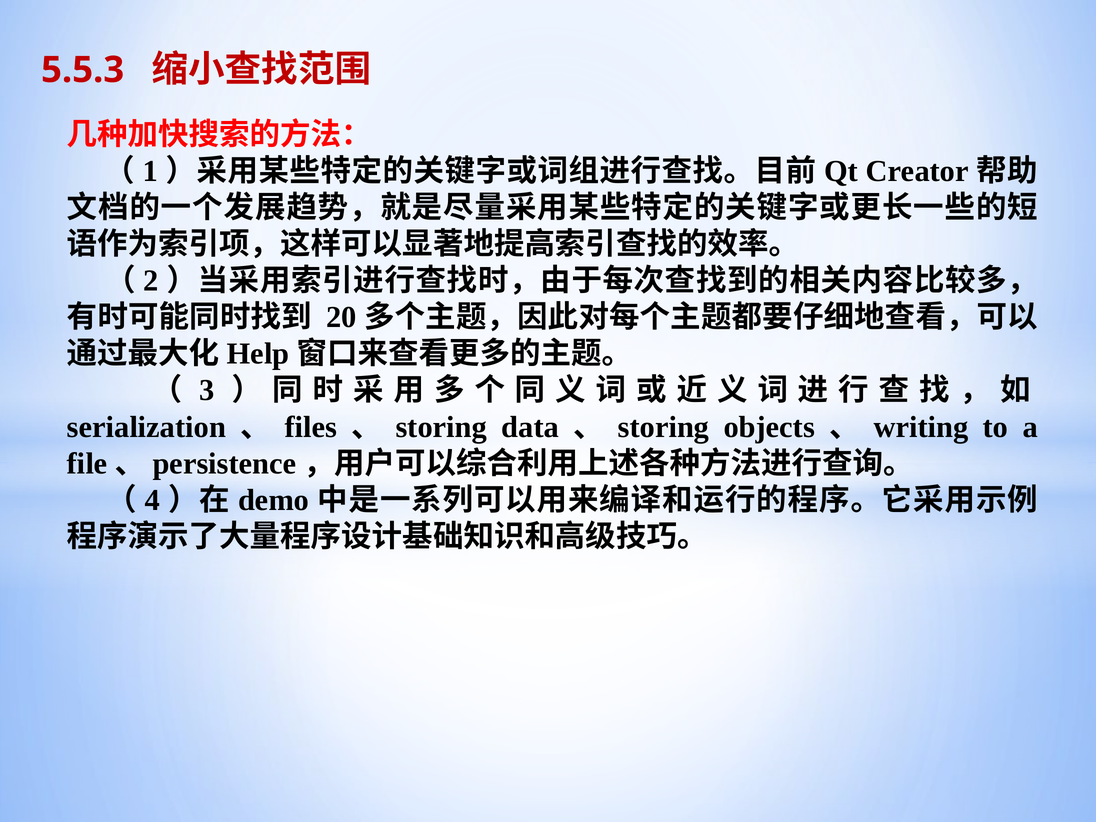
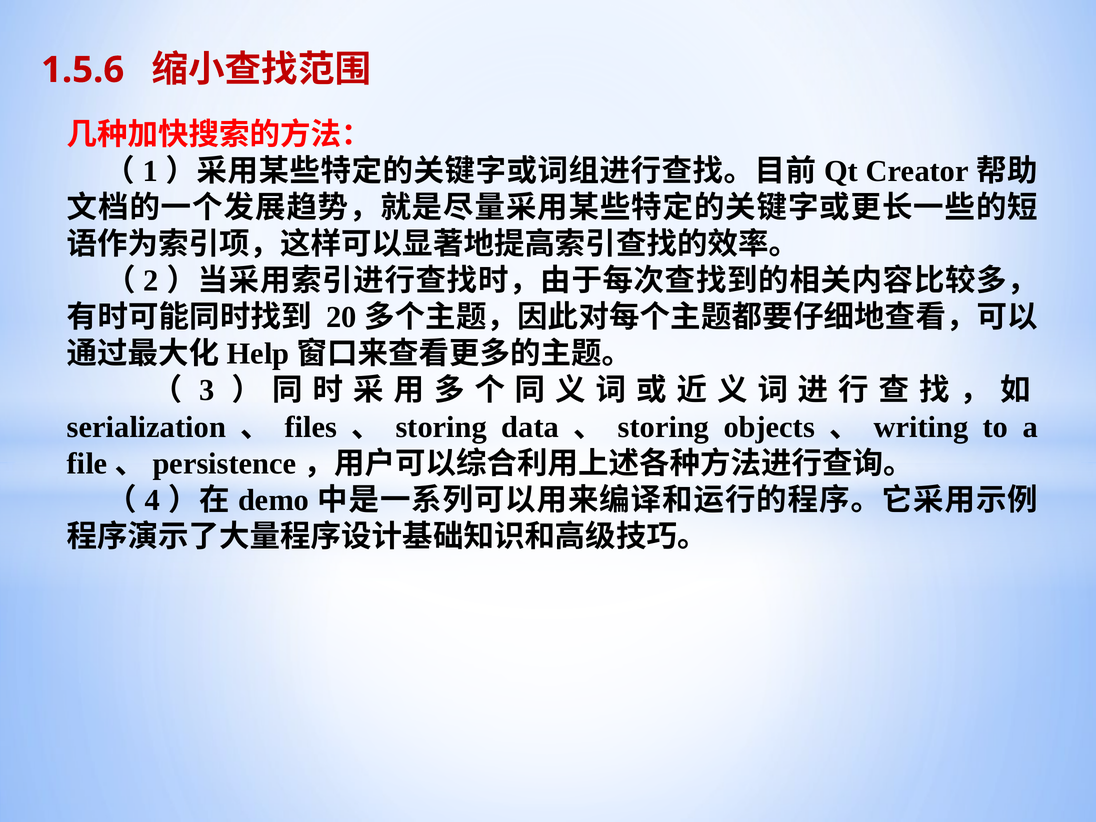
5.5.3: 5.5.3 -> 1.5.6 (83, 70)
